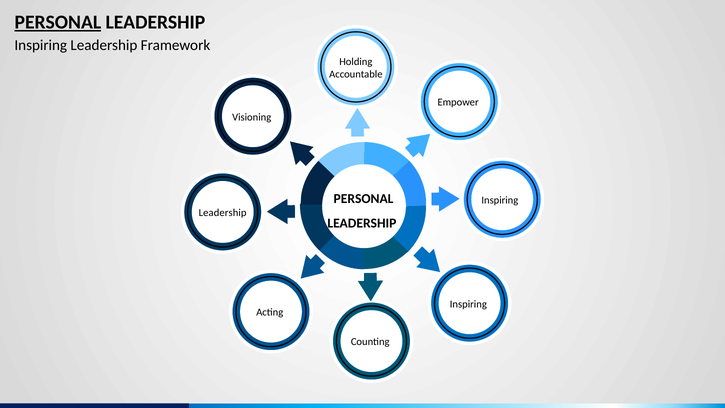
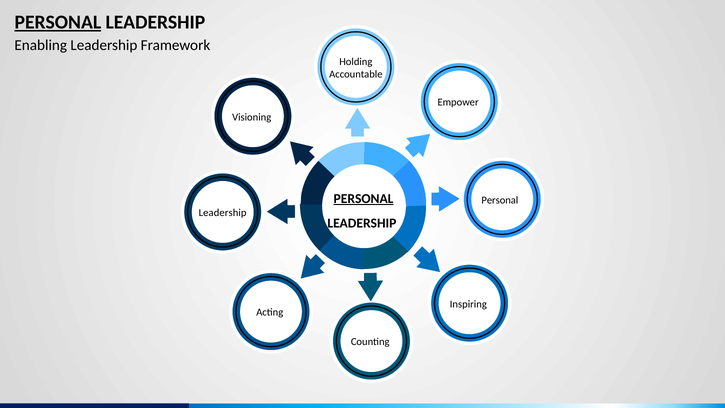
Inspiring: Inspiring -> Enabling (41, 45)
PERSONAL underline: none -> present (364, 198)
Inspiring: Inspiring -> Personal (500, 200)
